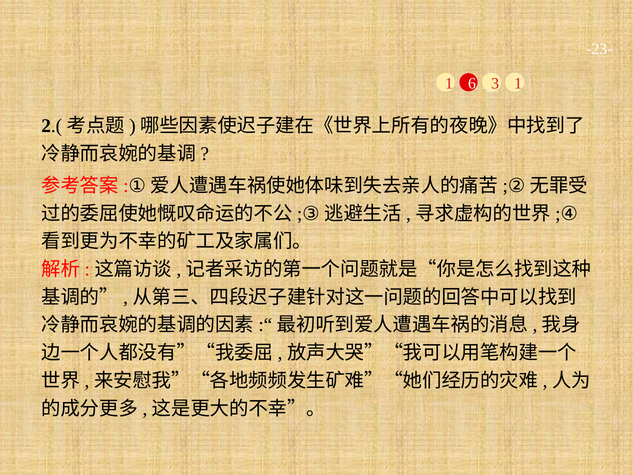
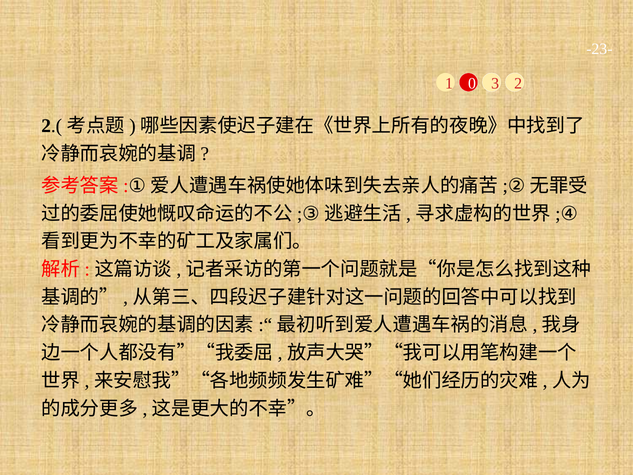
6: 6 -> 0 (472, 83)
3 1: 1 -> 2 (518, 83)
